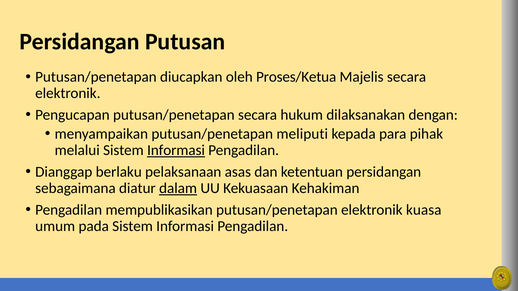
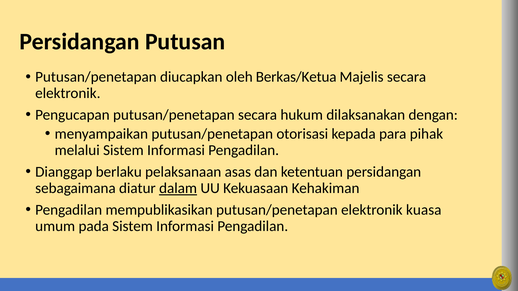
Proses/Ketua: Proses/Ketua -> Berkas/Ketua (296, 77)
meliputi: meliputi -> otorisasi (302, 134)
Informasi underline: present -> none (176, 150)
